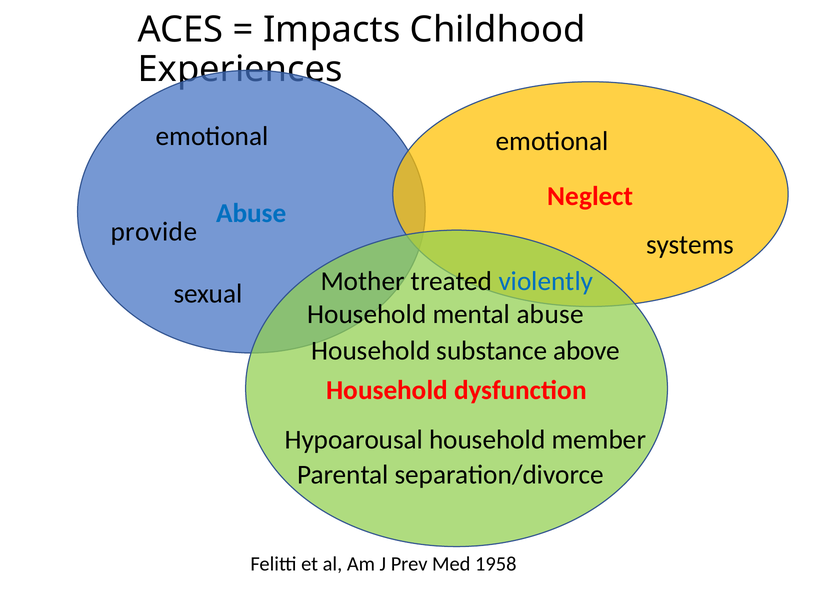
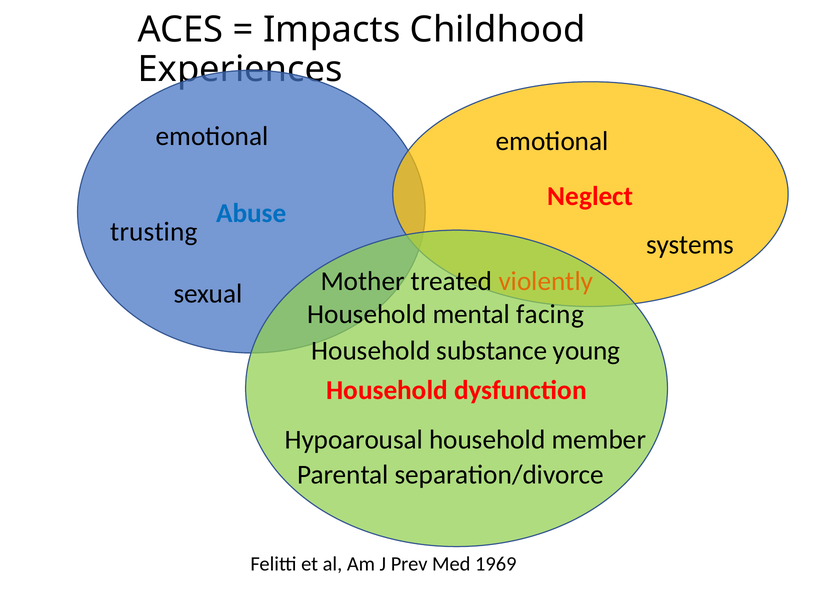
provide: provide -> trusting (154, 232)
violently colour: blue -> orange (546, 281)
mental abuse: abuse -> facing (550, 315)
above: above -> young (587, 351)
1958: 1958 -> 1969 (496, 564)
